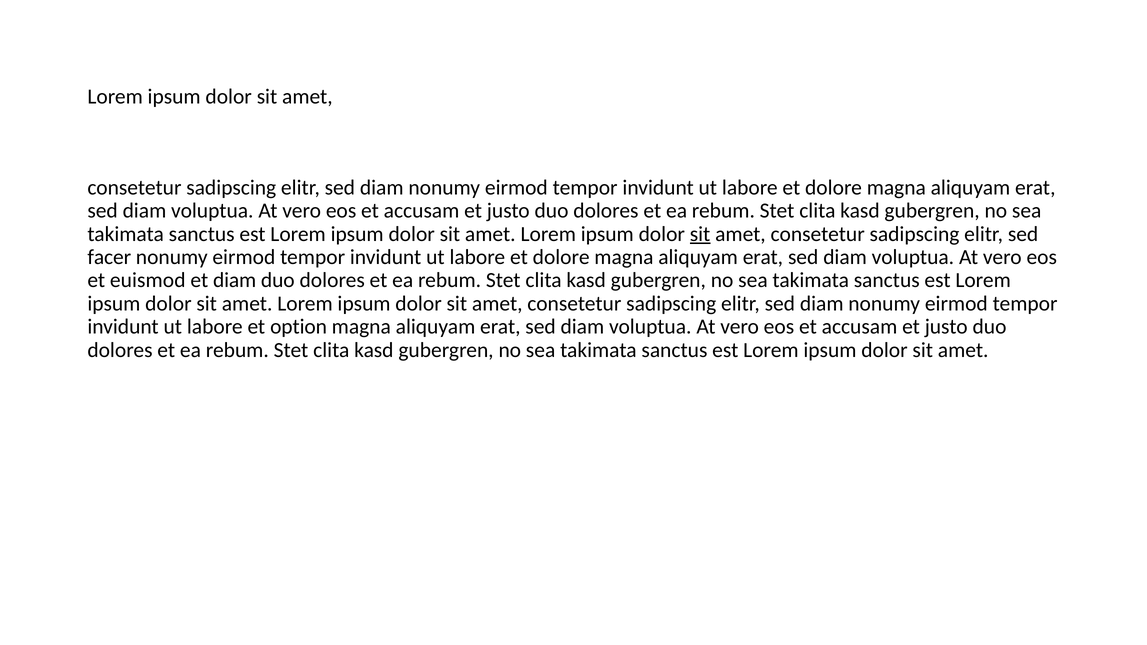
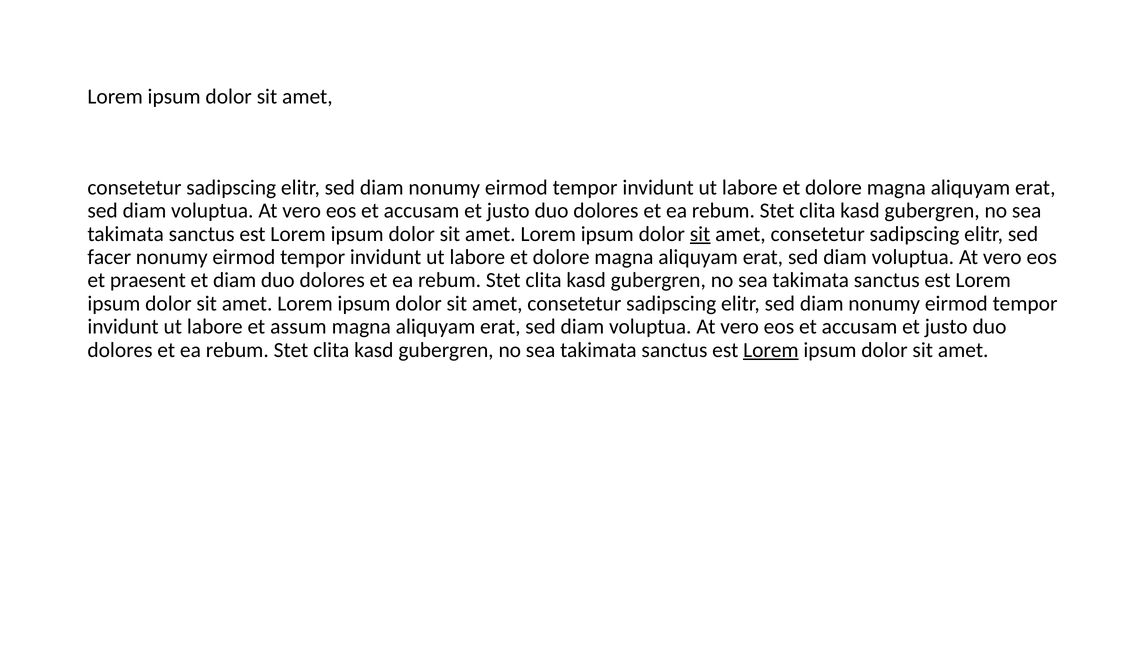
euismod: euismod -> praesent (148, 280)
option: option -> assum (298, 327)
Lorem underline: none -> present (771, 350)
